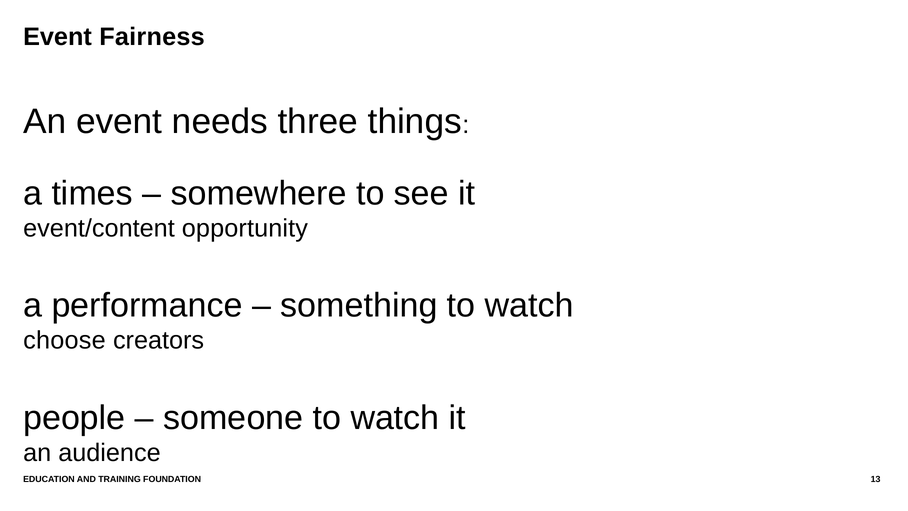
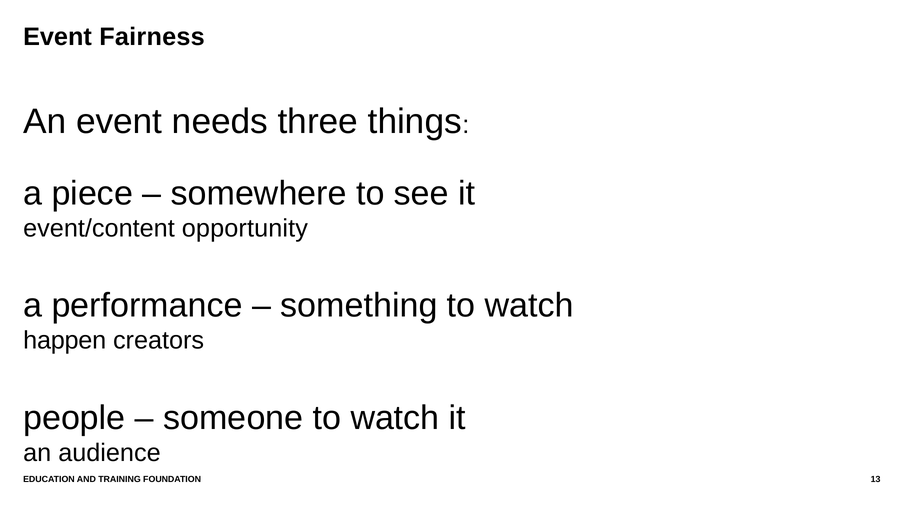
times: times -> piece (92, 193)
choose: choose -> happen (65, 341)
